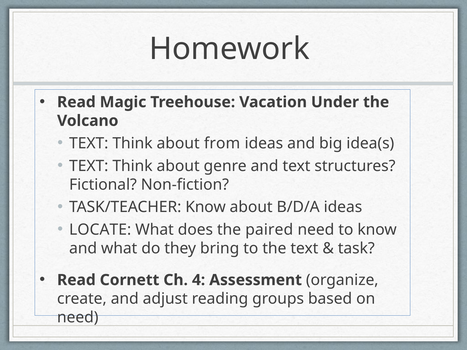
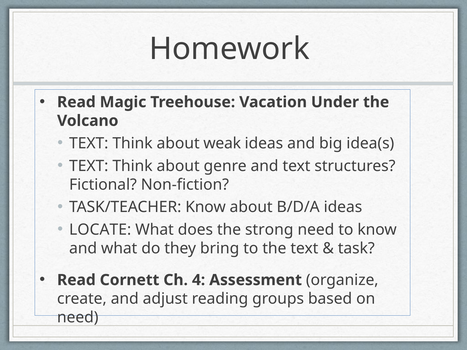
from: from -> weak (222, 143)
paired: paired -> strong (269, 230)
